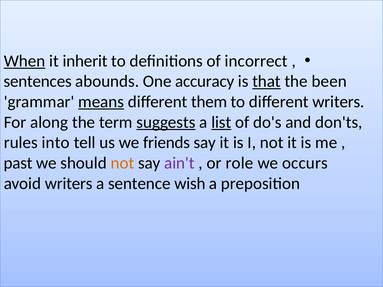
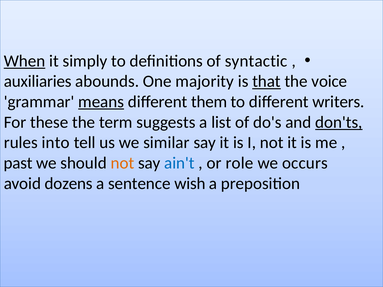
inherit: inherit -> simply (85, 61)
incorrect: incorrect -> syntactic (256, 61)
sentences: sentences -> auxiliaries (38, 81)
accuracy: accuracy -> majority (205, 81)
been: been -> voice (329, 81)
along: along -> these (49, 122)
suggests underline: present -> none (166, 122)
list underline: present -> none (221, 122)
don'ts underline: none -> present (339, 122)
friends: friends -> similar (166, 143)
ain't colour: purple -> blue (179, 163)
avoid writers: writers -> dozens (69, 184)
